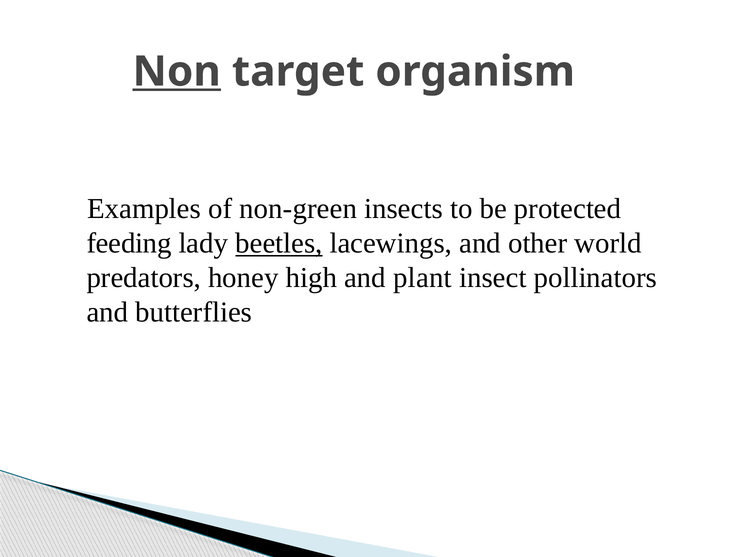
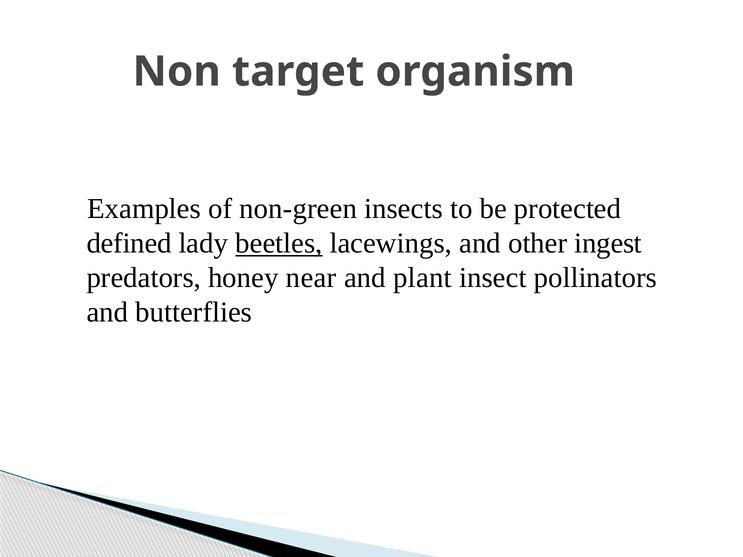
Non underline: present -> none (177, 72)
feeding: feeding -> defined (129, 243)
world: world -> ingest (608, 243)
high: high -> near (311, 278)
